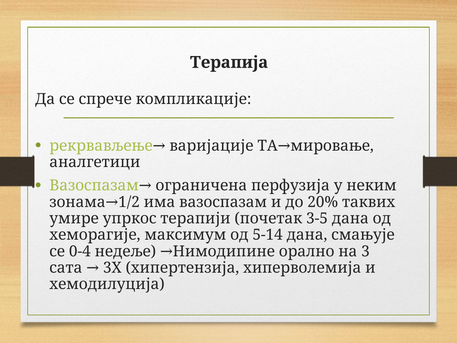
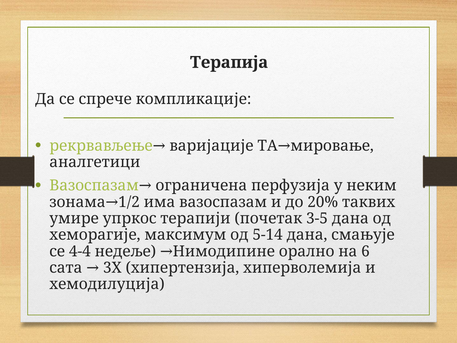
0-4: 0-4 -> 4-4 (80, 251)
3: 3 -> 6 (365, 251)
